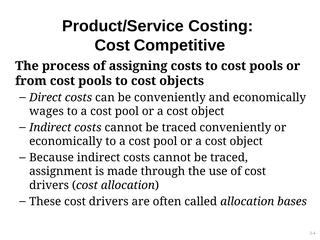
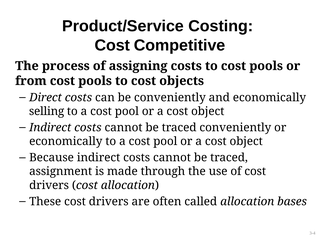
wages: wages -> selling (47, 111)
